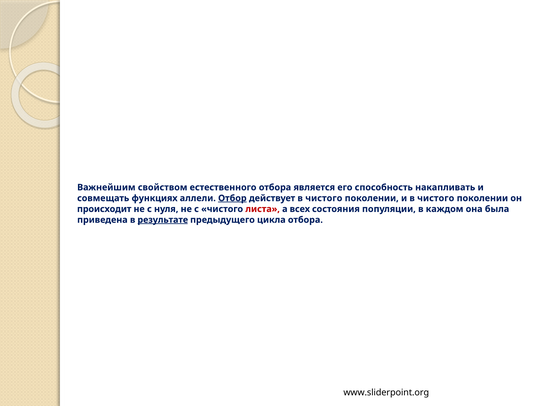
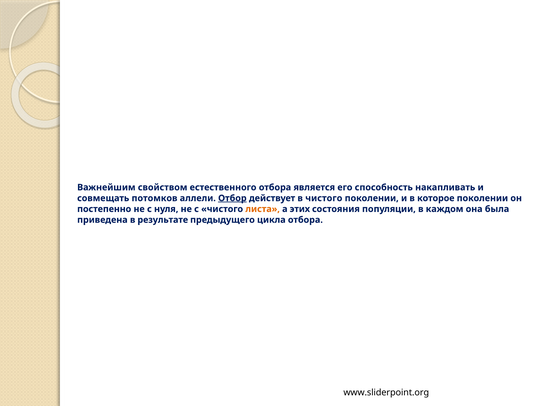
функциях: функциях -> потомков (154, 198)
и в чистого: чистого -> которое (436, 198)
происходит: происходит -> постепенно (104, 209)
листа colour: red -> orange (263, 209)
всех: всех -> этих (300, 209)
результате underline: present -> none (163, 220)
